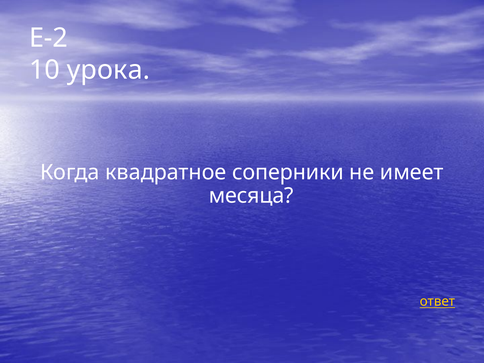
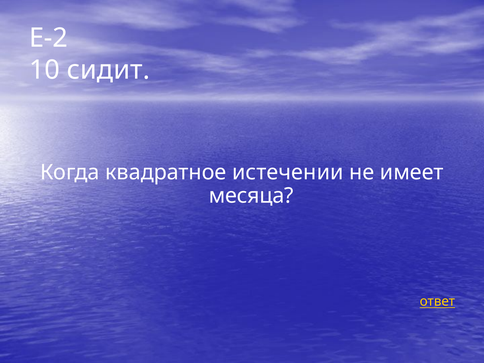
урока: урока -> сидит (108, 70)
соперники: соперники -> истечении (288, 172)
